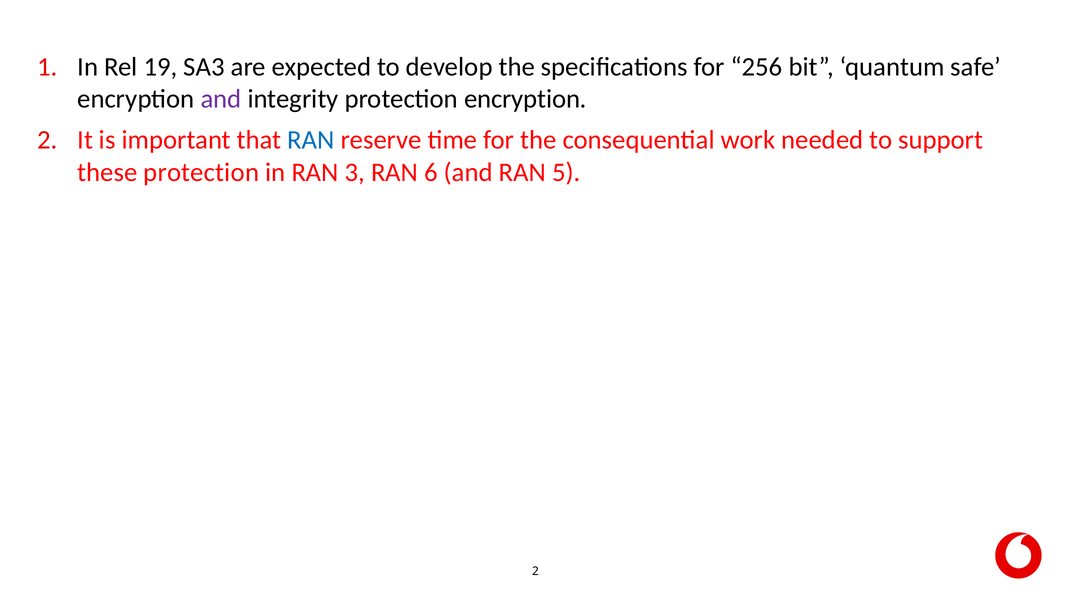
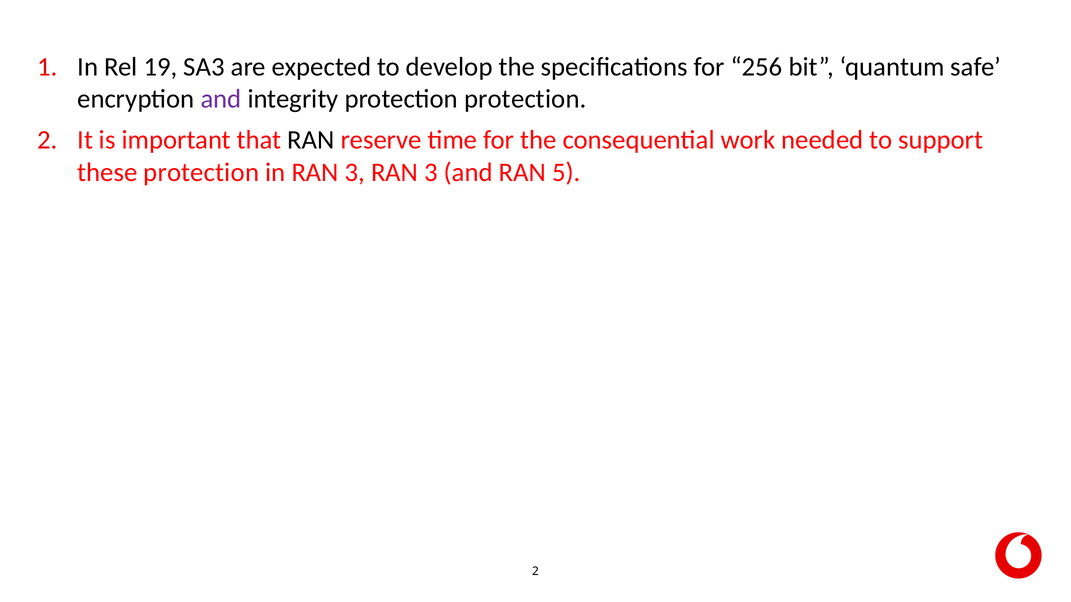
protection encryption: encryption -> protection (525, 99)
RAN colour: blue -> black (311, 140)
3 RAN 6: 6 -> 3 (431, 172)
